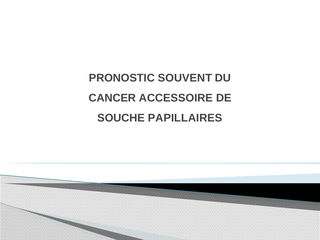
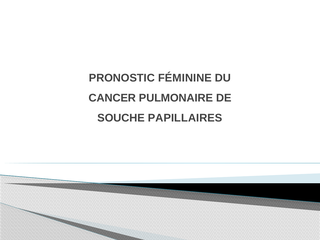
SOUVENT: SOUVENT -> FÉMININE (185, 78)
ACCESSOIRE: ACCESSOIRE -> PULMONAIRE (176, 98)
